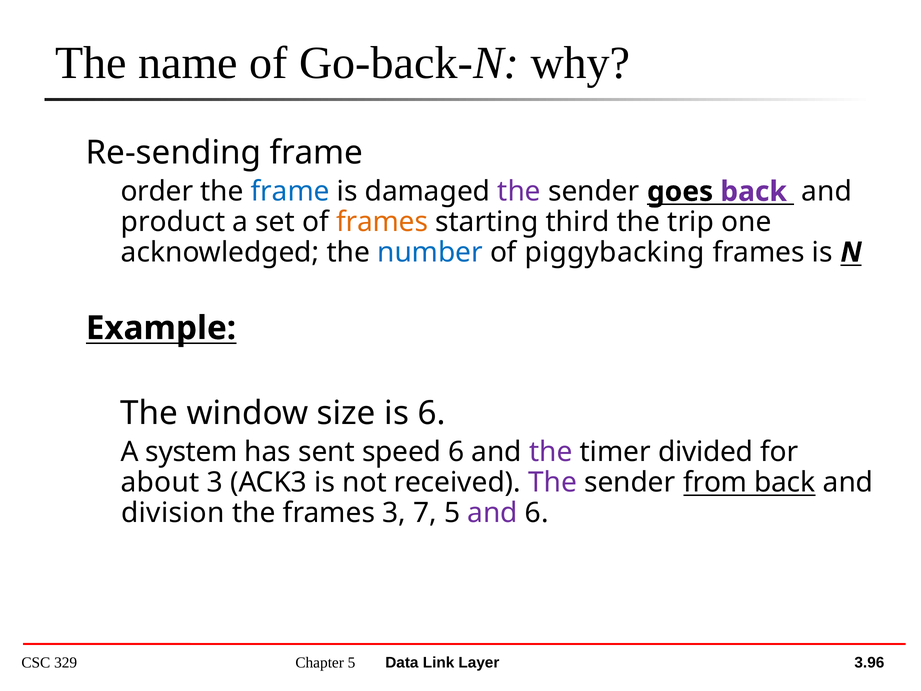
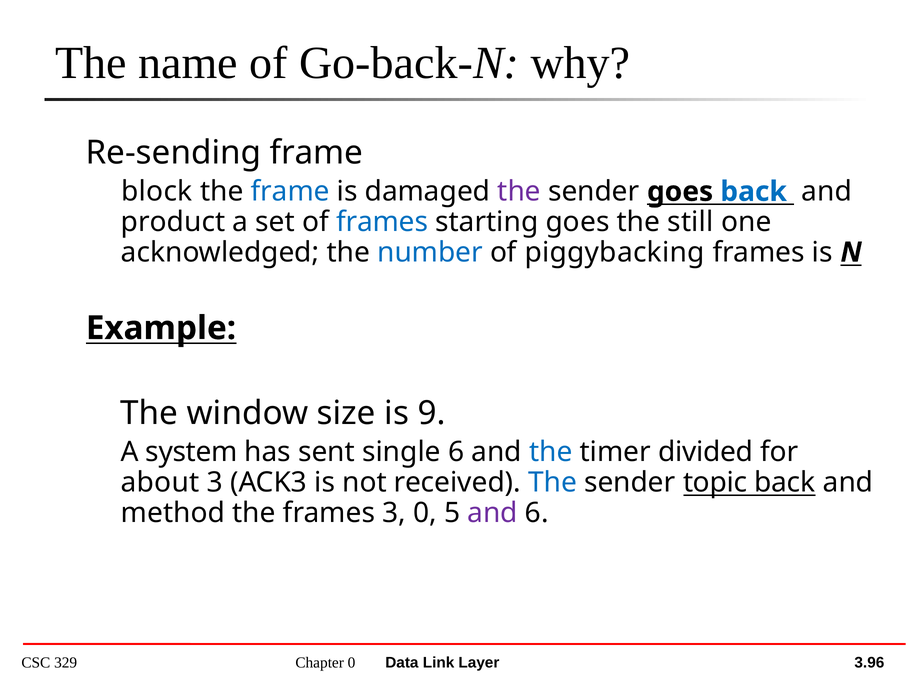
order: order -> block (157, 192)
back colour: purple -> blue (754, 192)
frames colour: orange -> blue (382, 222)
starting third: third -> goes (578, 222)
trip: trip -> still (691, 222)
is 6: 6 -> 9 (431, 413)
speed: speed -> single (401, 452)
the colour: purple -> blue (551, 452)
The colour: purple -> blue (552, 482)
from: from -> topic (715, 482)
division: division -> method (173, 513)
3 7: 7 -> 0 (425, 513)
5: 5 -> 0 (352, 662)
